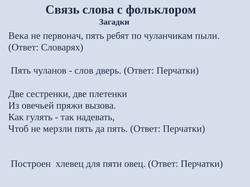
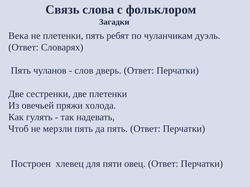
не первонач: первонач -> плетенки (63, 36)
пыли: пыли -> дуэль (208, 36)
вызова: вызова -> холода (101, 106)
